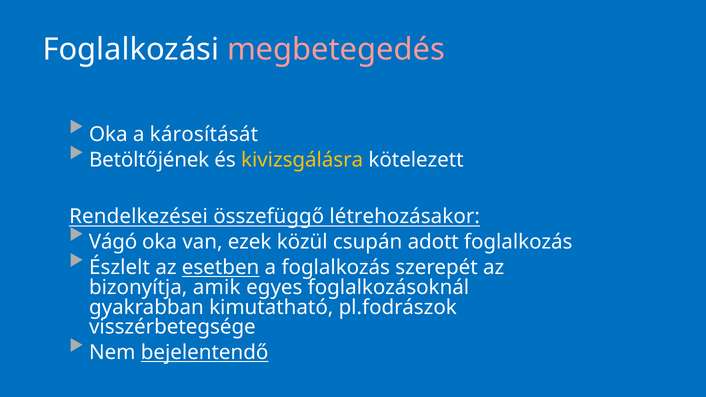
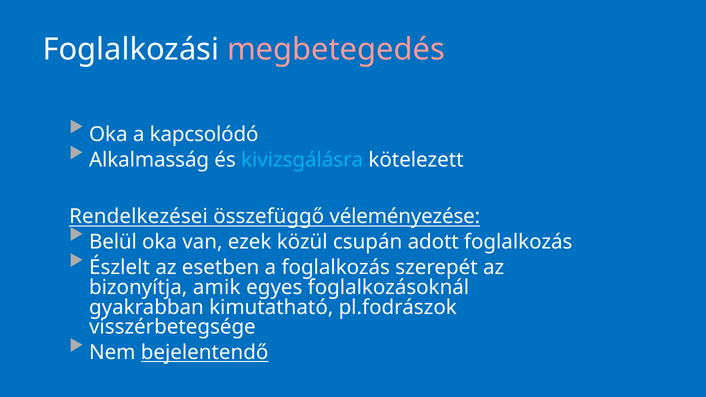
károsítását: károsítását -> kapcsolódó (204, 135)
Betöltőjének: Betöltőjének -> Alkalmasság (149, 160)
kivizsgálásra colour: yellow -> light blue (302, 160)
létrehozásakor: létrehozásakor -> véleményezése (405, 216)
Vágó: Vágó -> Belül (113, 242)
esetben underline: present -> none (221, 268)
